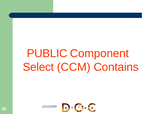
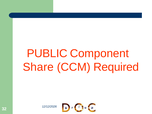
Select: Select -> Share (38, 67)
Contains: Contains -> Required (116, 67)
